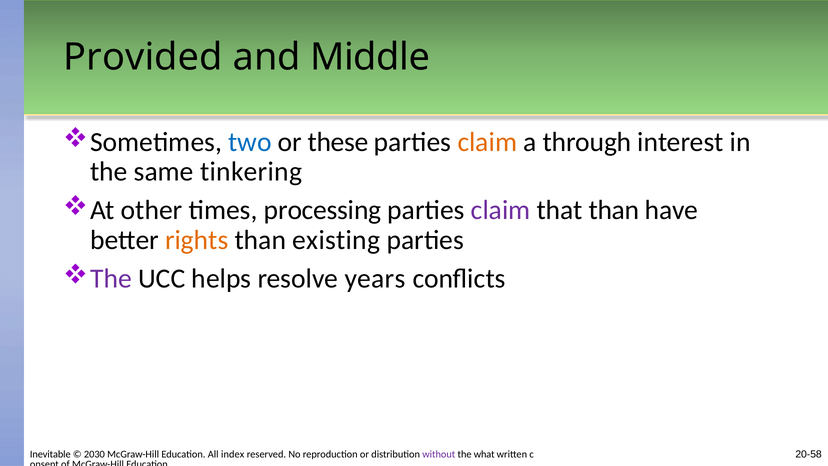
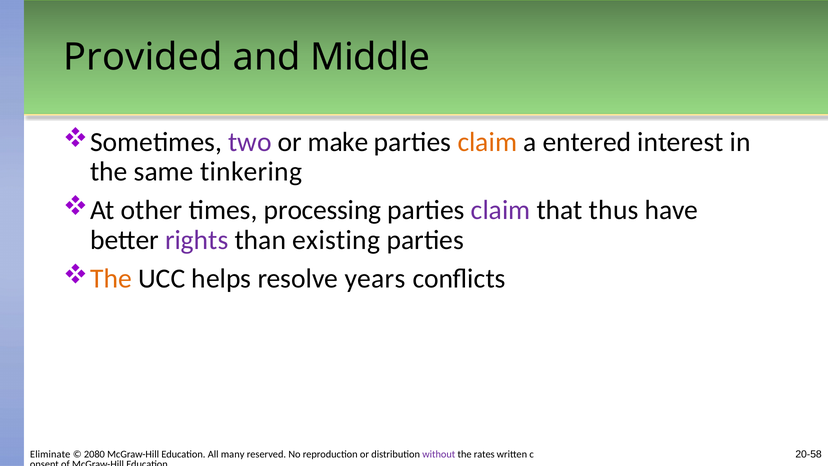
two colour: blue -> purple (250, 142)
these: these -> make (338, 142)
through: through -> entered (587, 142)
that than: than -> thus (614, 210)
rights colour: orange -> purple (197, 240)
The colour: purple -> orange (111, 278)
Inevitable: Inevitable -> Eliminate (50, 454)
2030: 2030 -> 2080 (94, 454)
index: index -> many (233, 454)
what: what -> rates (484, 454)
